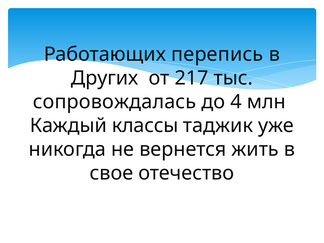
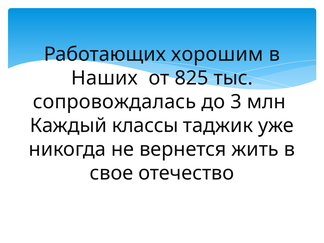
перепись: перепись -> хорошим (217, 54)
Других: Других -> Наших (104, 78)
217: 217 -> 825 (191, 78)
4: 4 -> 3 (236, 102)
